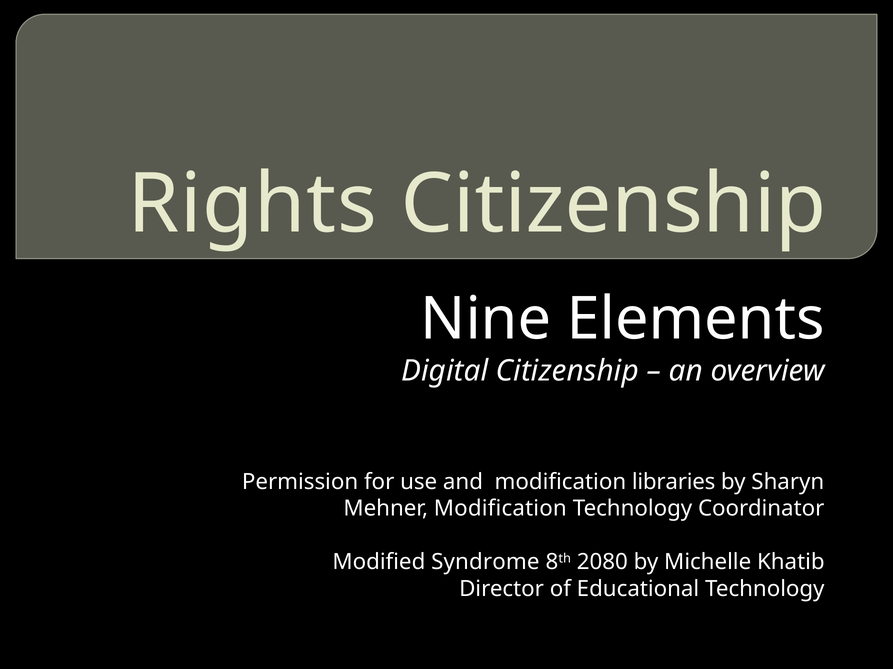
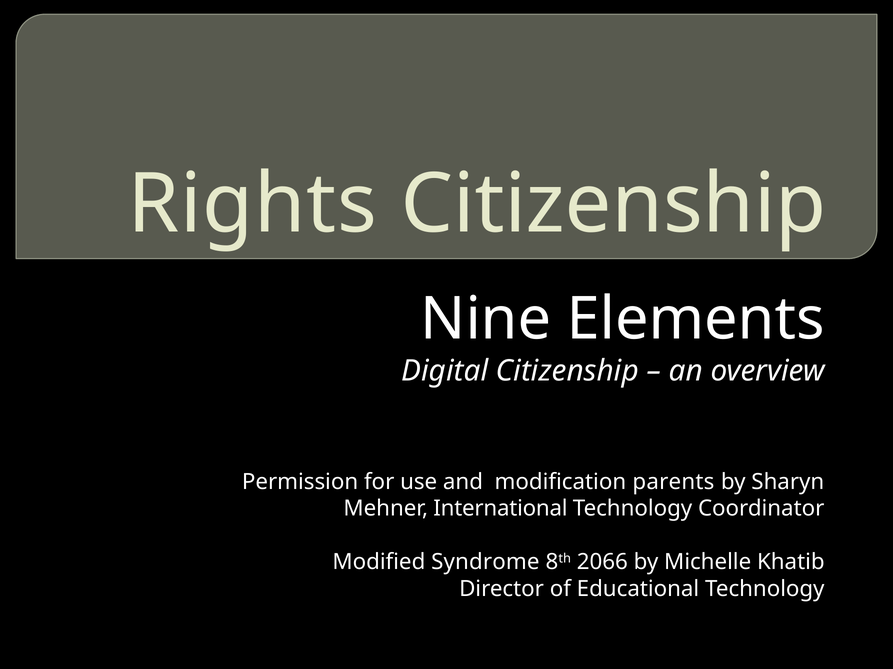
libraries: libraries -> parents (673, 482)
Mehner Modification: Modification -> International (500, 509)
2080: 2080 -> 2066 (602, 563)
